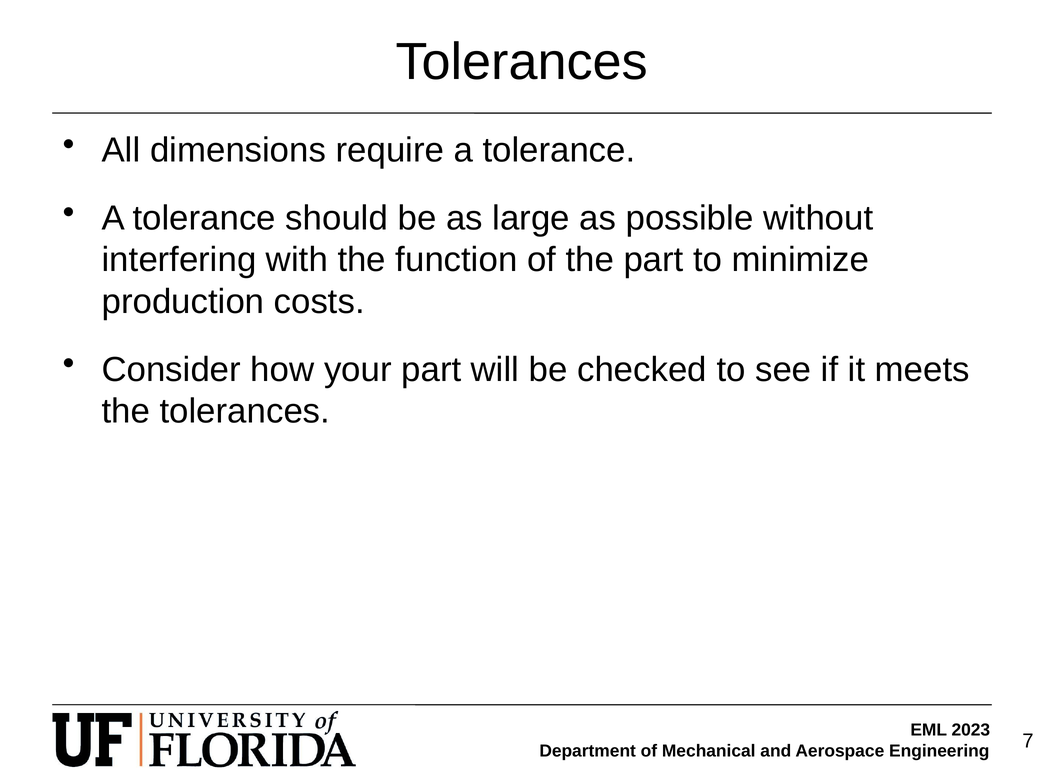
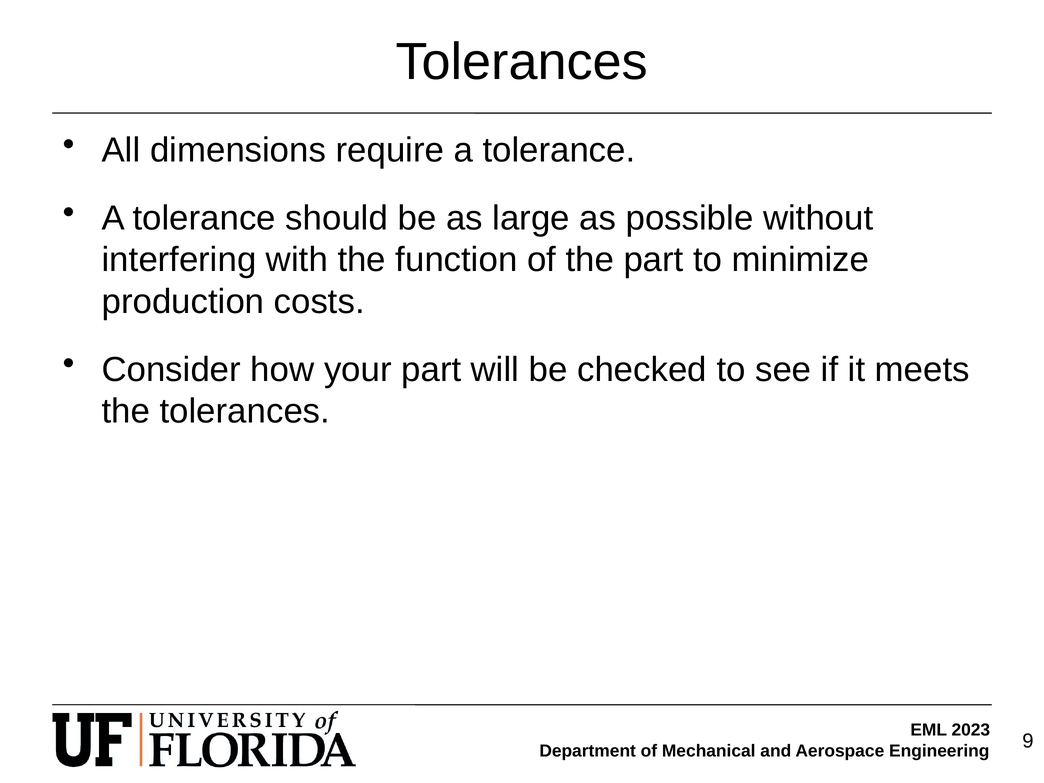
7: 7 -> 9 (1028, 741)
